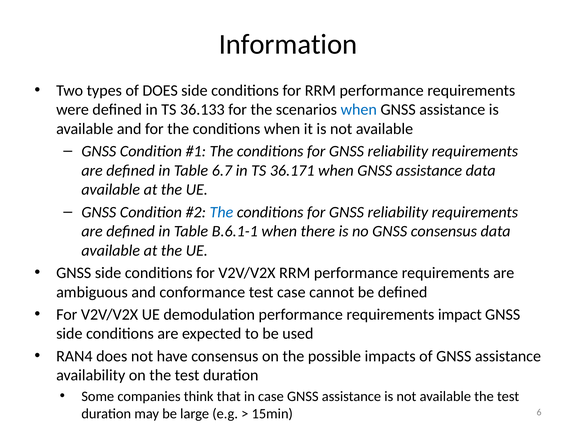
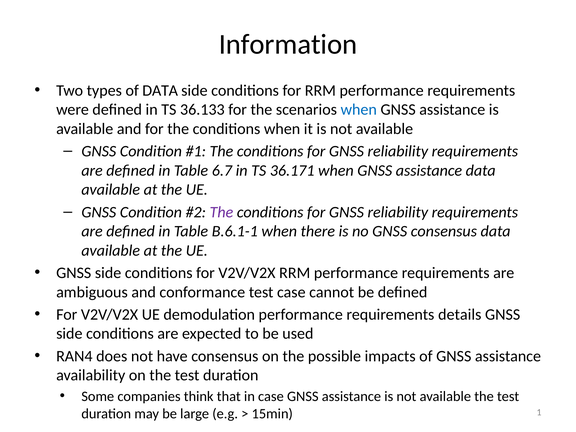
of DOES: DOES -> DATA (160, 90)
The colour: blue -> purple (221, 212)
impact: impact -> details (460, 314)
6: 6 -> 1 (539, 412)
